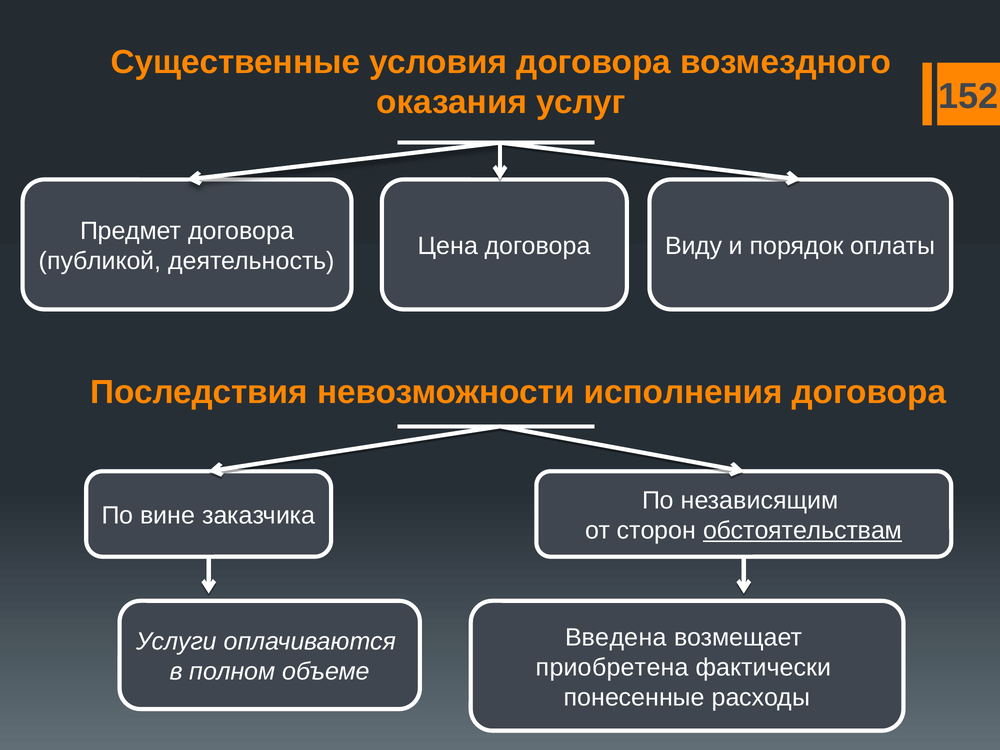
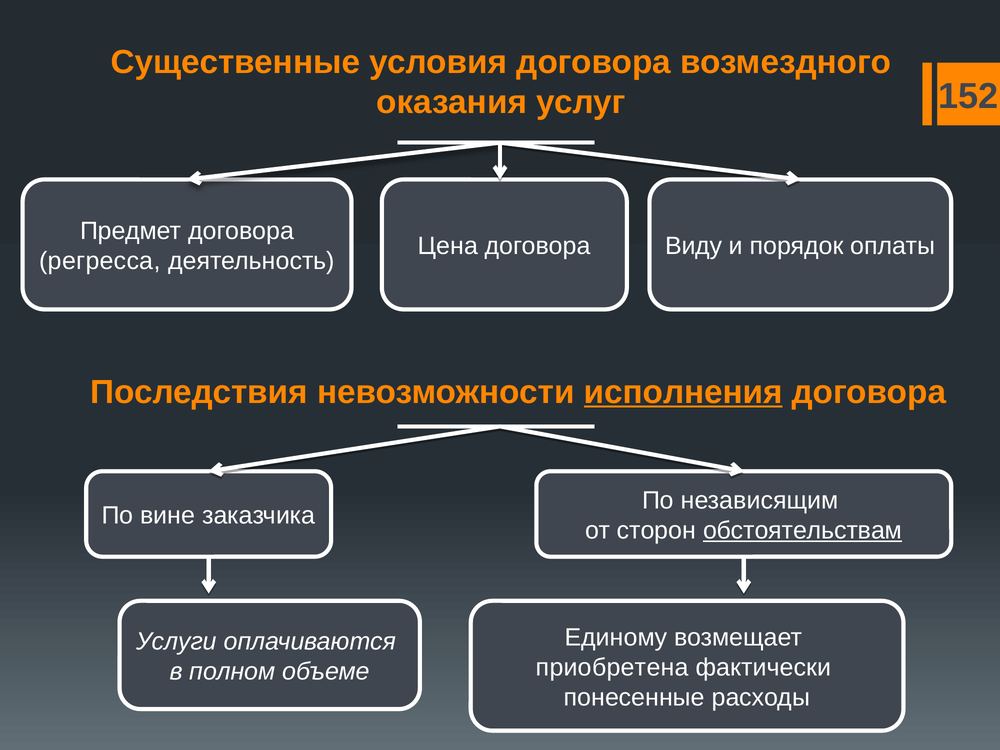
публикой: публикой -> регресса (100, 261)
исполнения underline: none -> present (683, 392)
Введена: Введена -> Единому (616, 637)
